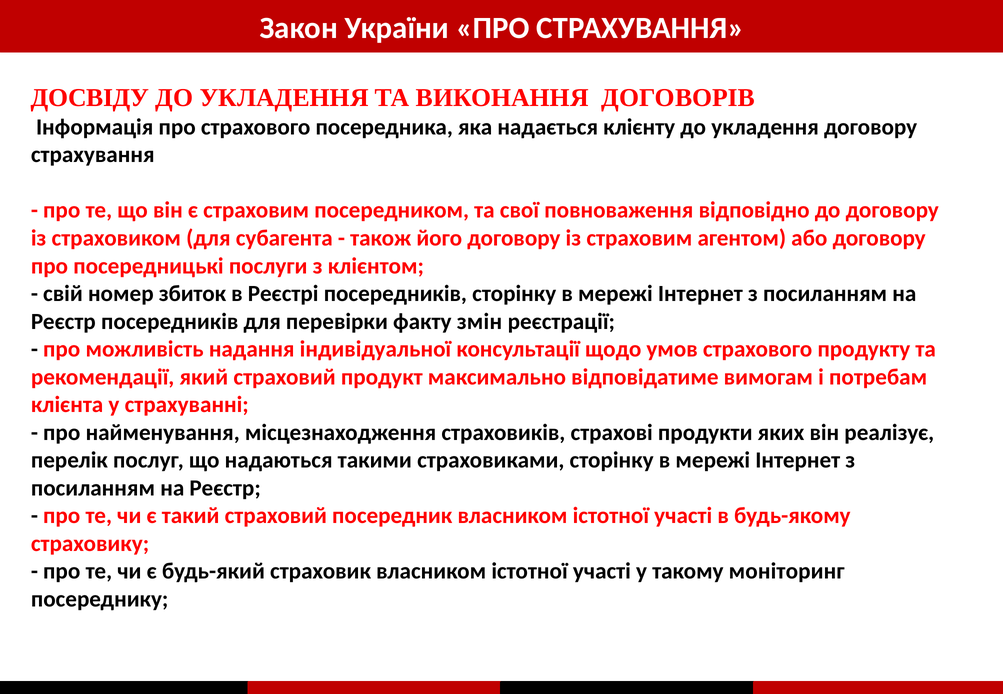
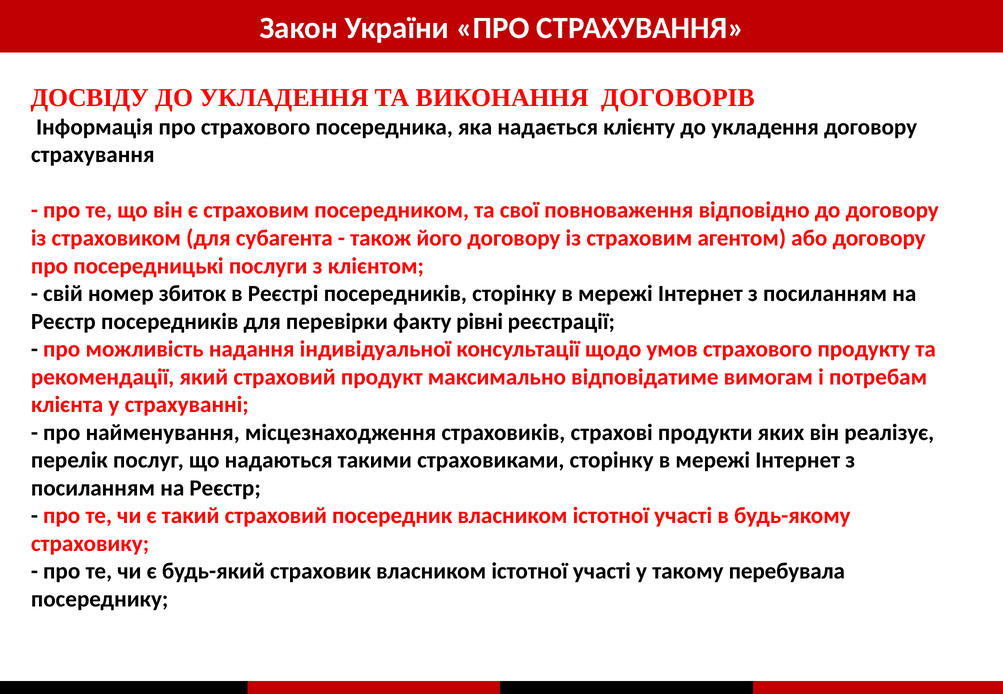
змін: змін -> рівні (480, 322)
моніторинг: моніторинг -> перебувала (787, 572)
